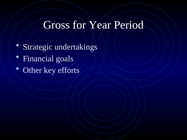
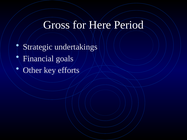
Year: Year -> Here (100, 25)
